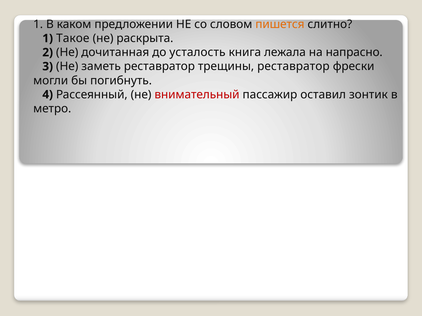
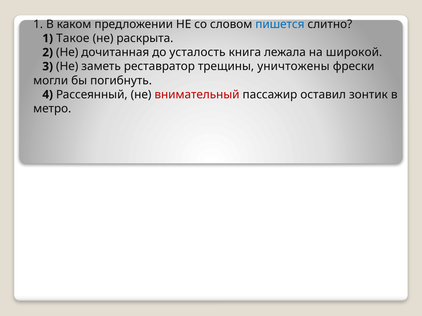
пишется colour: orange -> blue (280, 24)
напрасно: напрасно -> широкой (354, 52)
трещины реставратор: реставратор -> уничтожены (293, 67)
